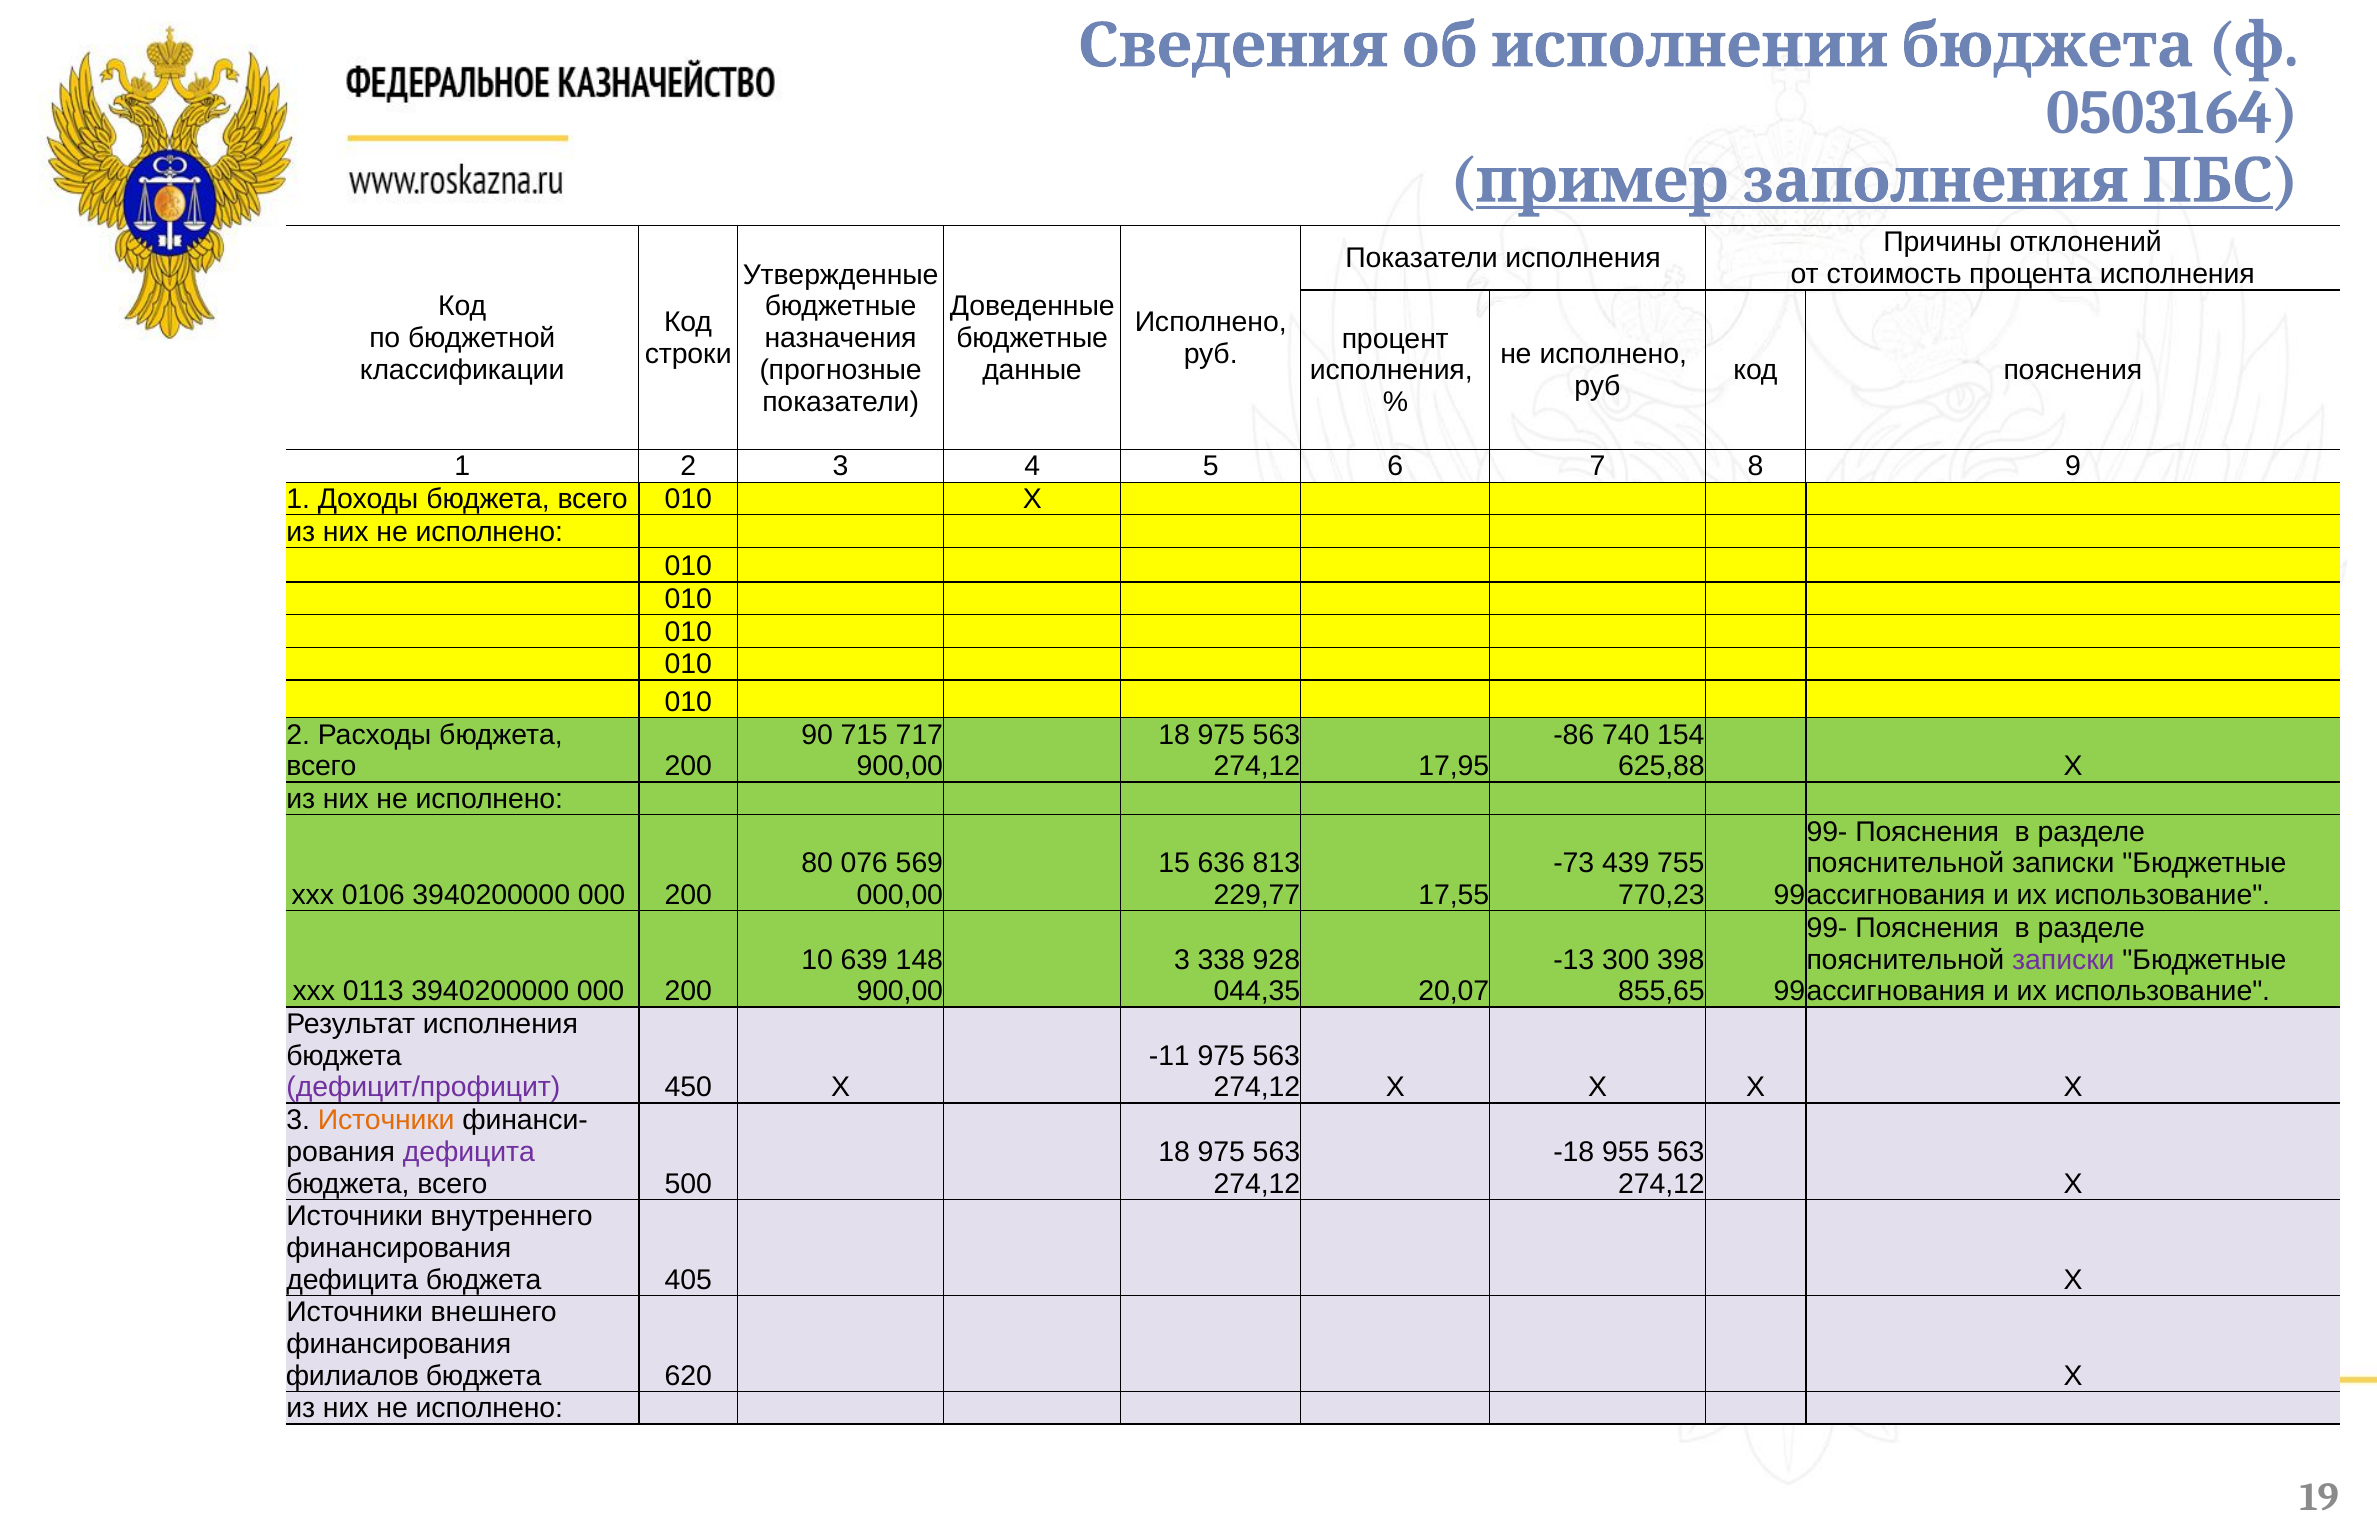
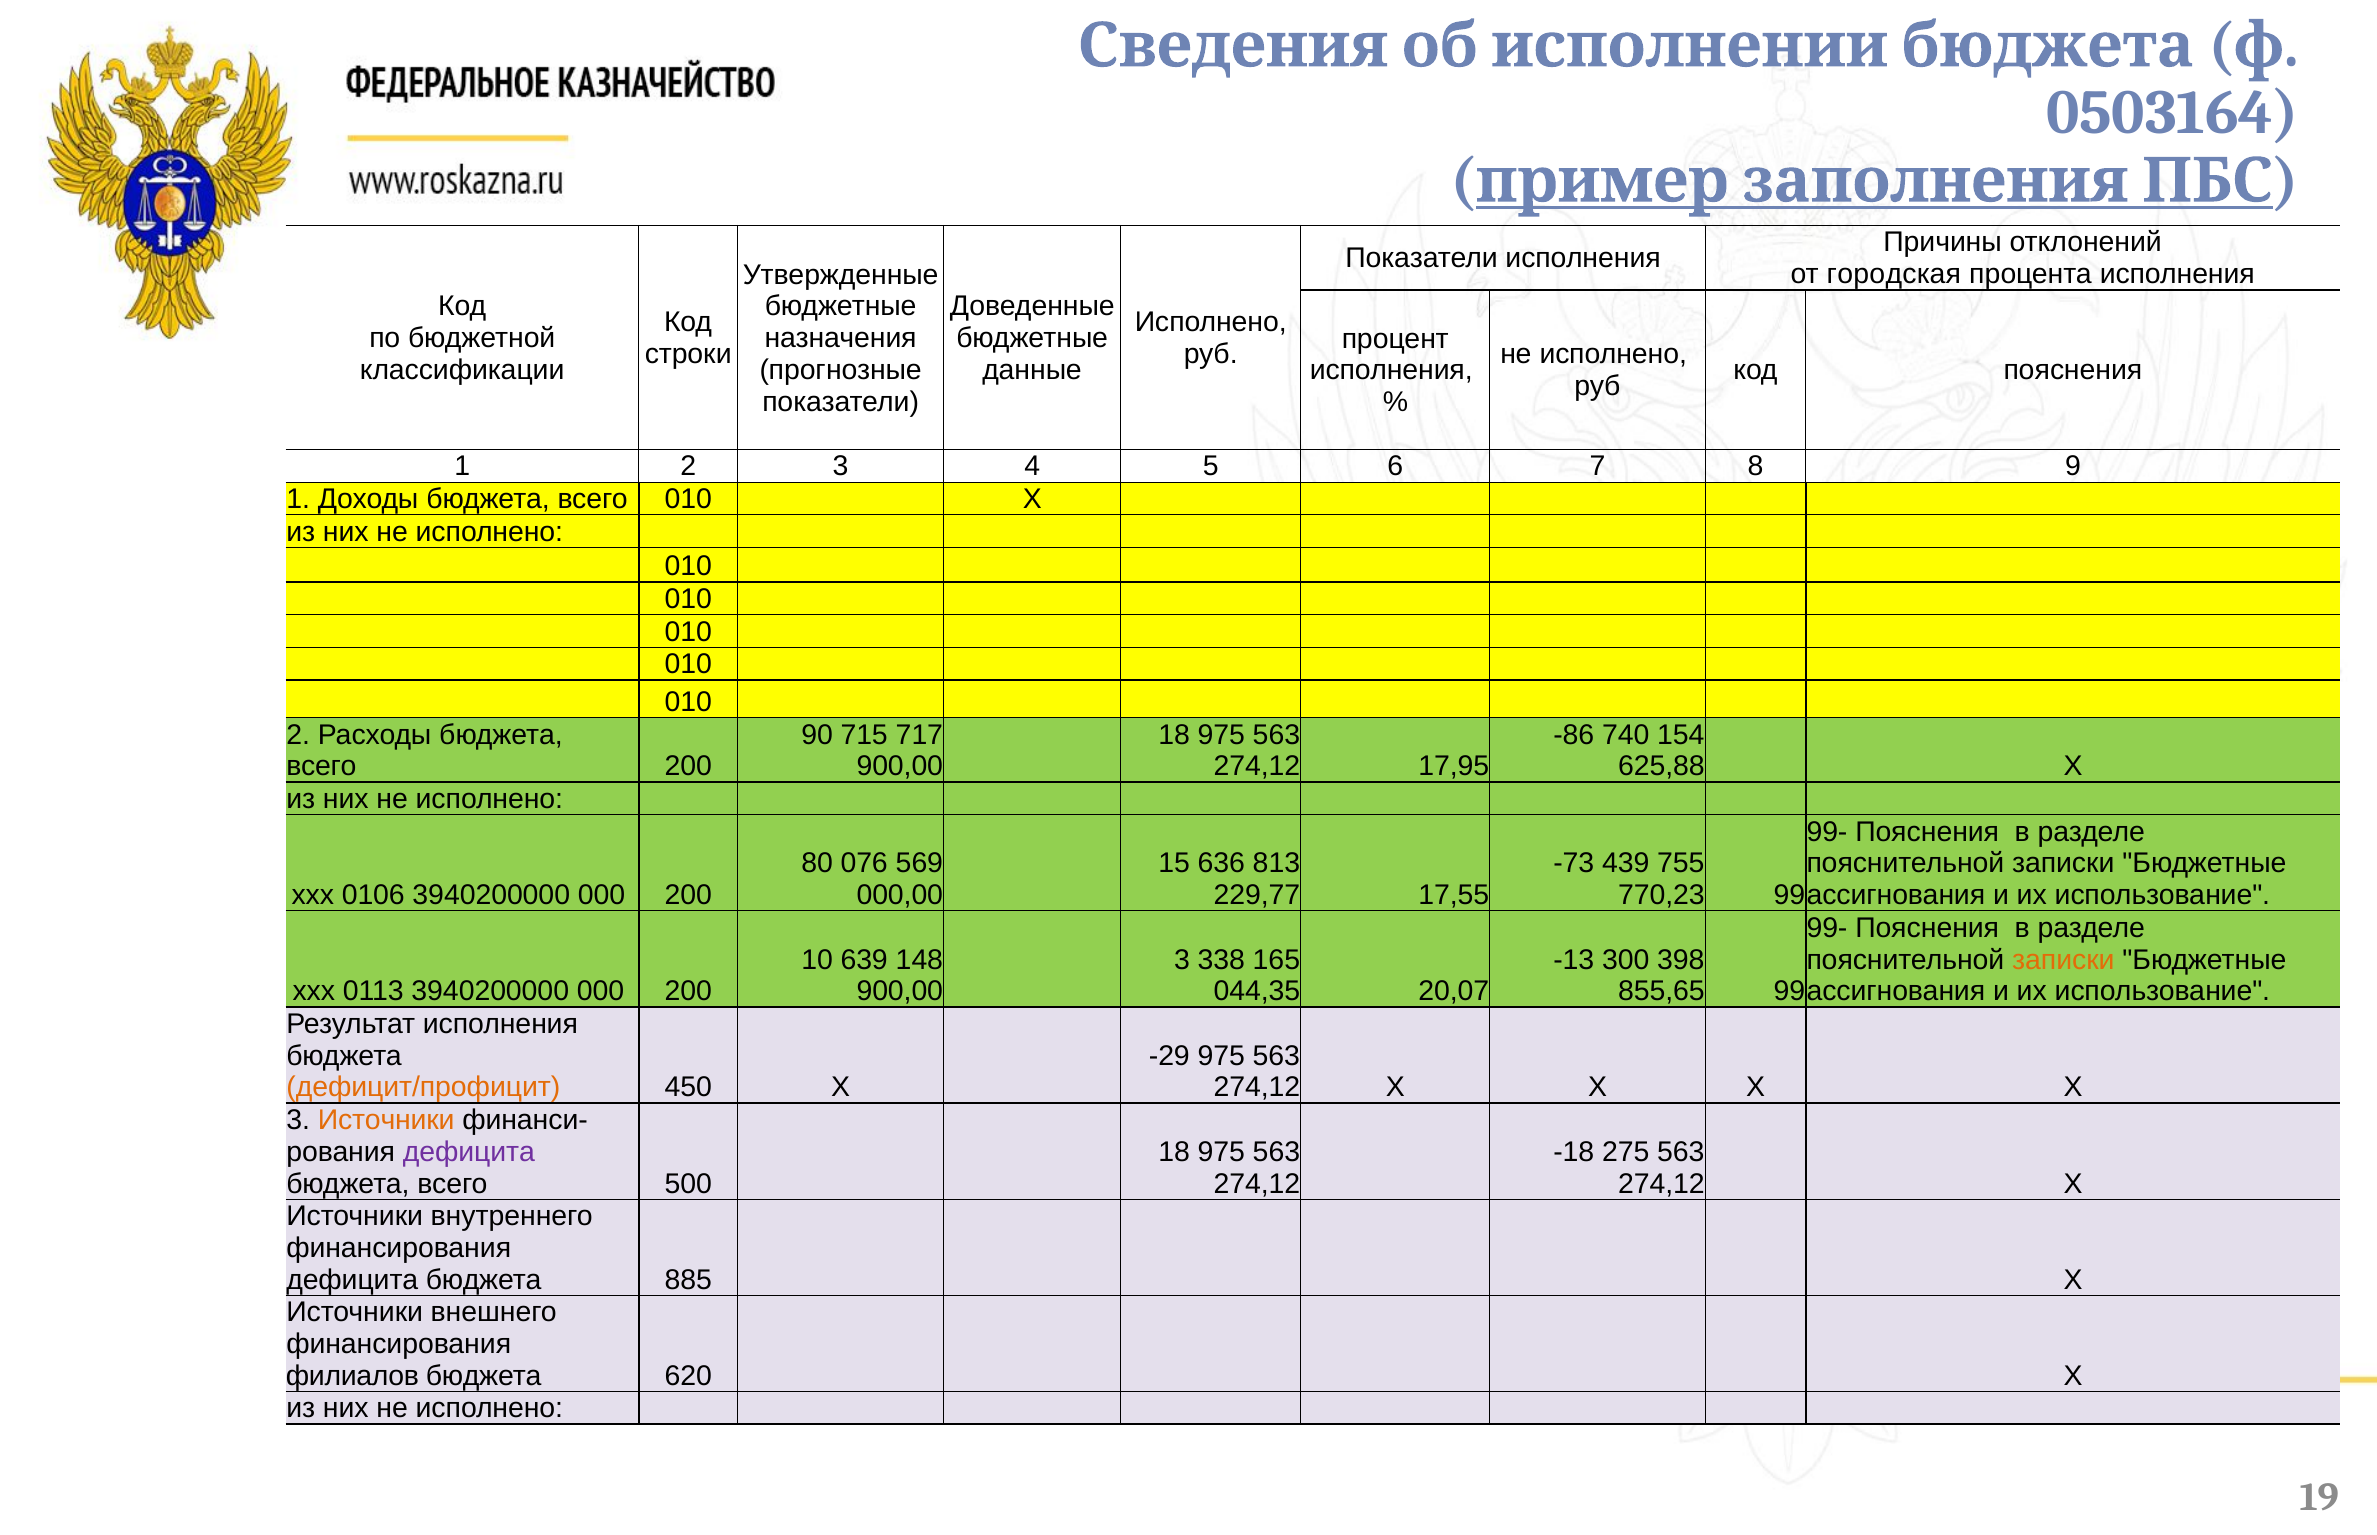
стоимость: стоимость -> городская (1894, 274)
928: 928 -> 165 (1276, 960)
записки colour: purple -> orange (2063, 960)
-11: -11 -> -29 (1169, 1056)
дефицит/профицит colour: purple -> orange (423, 1087)
955: 955 -> 275 (1626, 1152)
405: 405 -> 885 (688, 1280)
